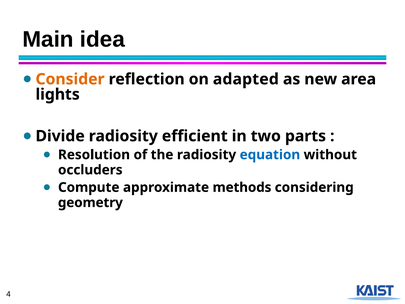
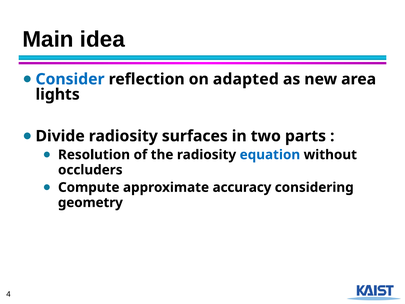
Consider colour: orange -> blue (70, 79)
efficient: efficient -> surfaces (195, 136)
methods: methods -> accuracy (242, 187)
